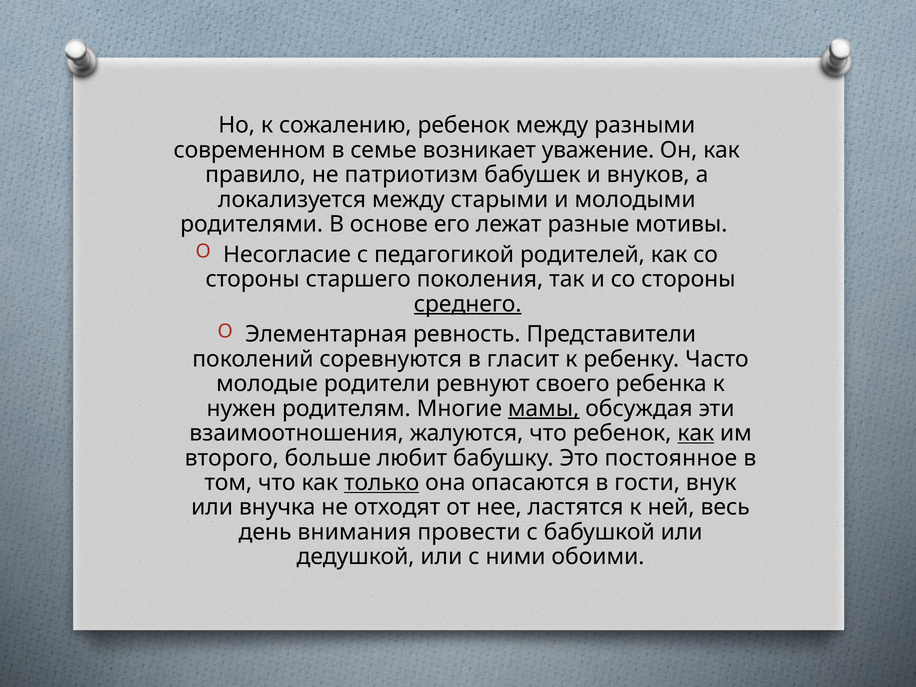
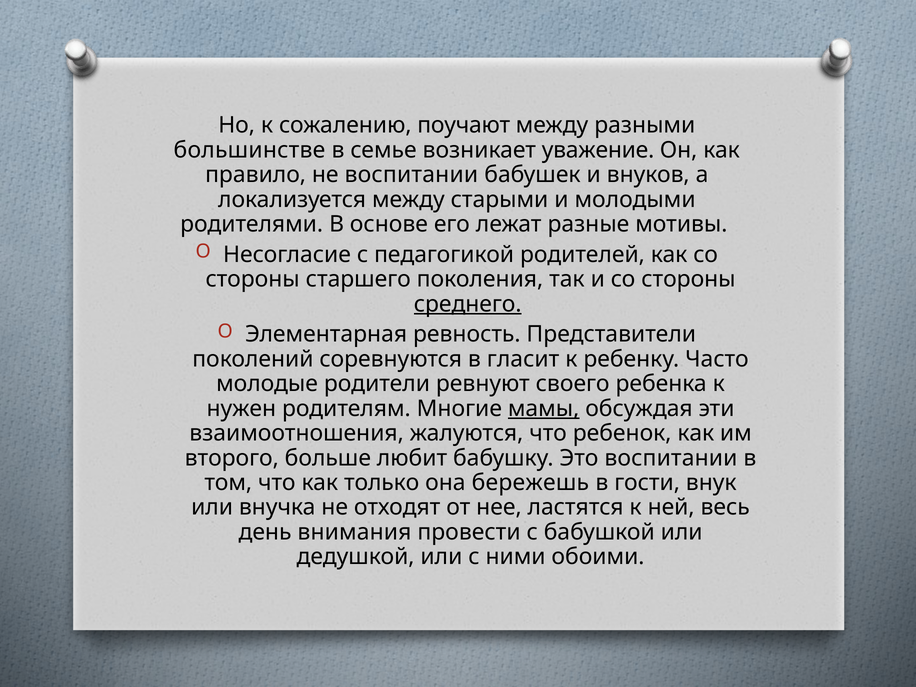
сожалению ребенок: ребенок -> поучают (464, 125)
современном: современном -> большинстве (249, 150)
не патриотизм: патриотизм -> воспитании (411, 175)
как underline: present -> none (696, 433)
Это постоянное: постоянное -> воспитании (671, 458)
только underline: present -> none (382, 483)
опасаются: опасаются -> бережешь (530, 483)
